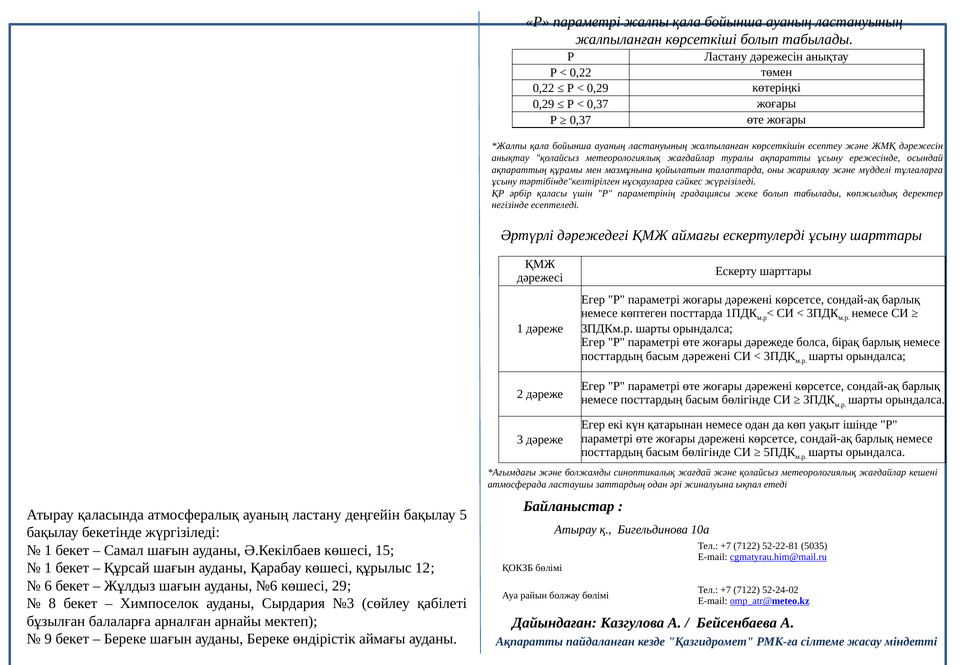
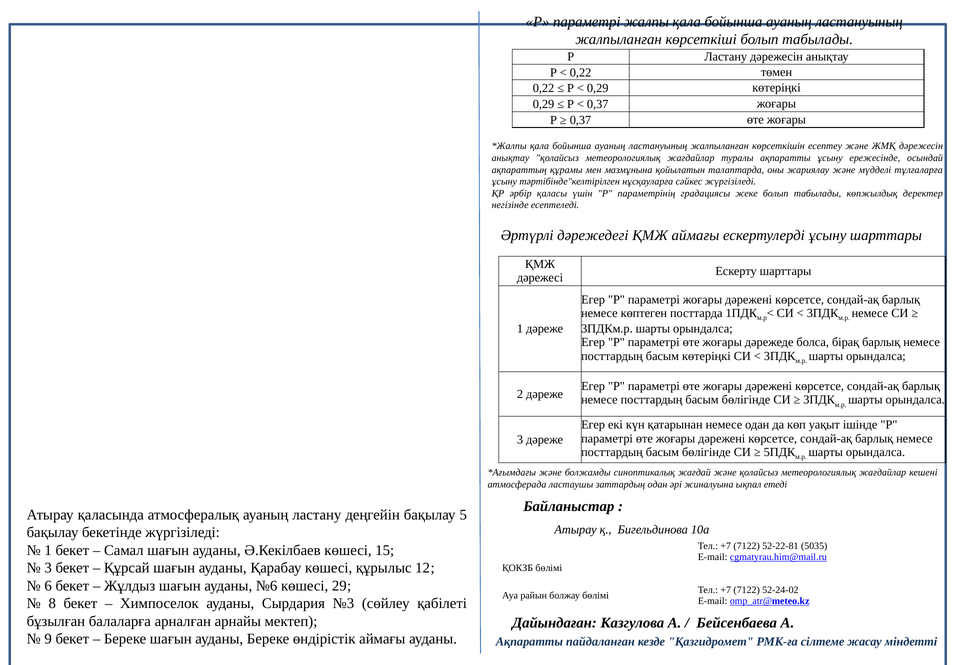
басым дәрежені: дәрежені -> көтеріңкі (706, 356)
1: 1 -> 3 (48, 568)
